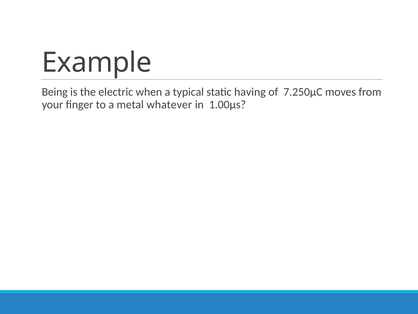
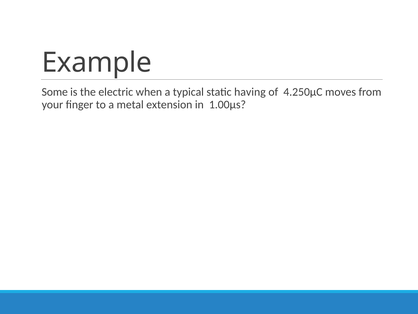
Being: Being -> Some (55, 92)
7.250μC: 7.250μC -> 4.250μC (303, 92)
whatever: whatever -> extension (169, 104)
